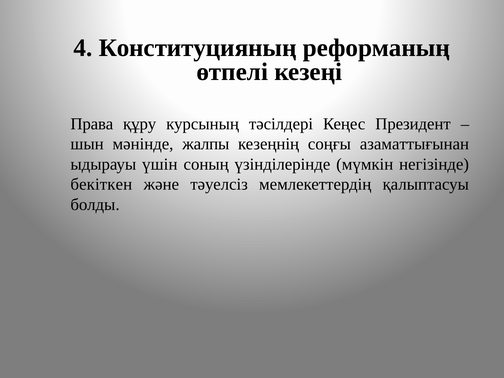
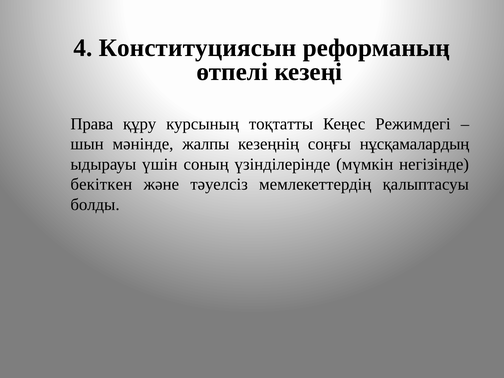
Конституцияның: Конституцияның -> Конституциясын (198, 48)
тәсілдері: тәсілдері -> тоқтатты (281, 124)
Президент: Президент -> Режимдегі (413, 124)
азаматтығынан: азаматтығынан -> нұсқамалардың (415, 144)
